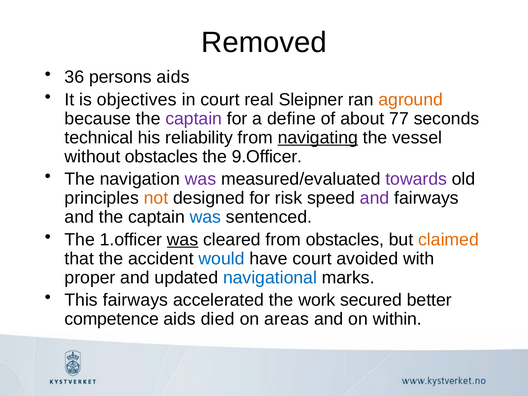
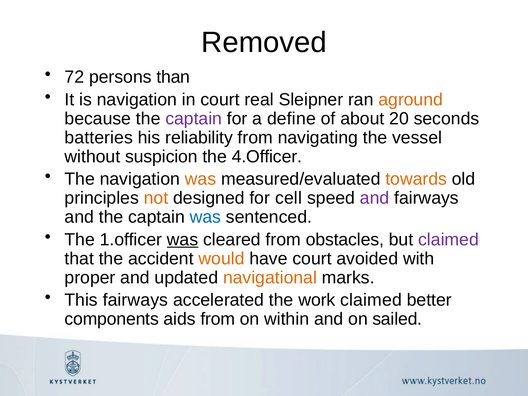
36: 36 -> 72 (74, 77)
persons aids: aids -> than (173, 77)
is objectives: objectives -> navigation (137, 100)
77: 77 -> 20 (399, 119)
technical: technical -> batteries (99, 138)
navigating underline: present -> none (318, 138)
without obstacles: obstacles -> suspicion (161, 157)
9.Officer: 9.Officer -> 4.Officer (267, 157)
was colour: purple -> orange (201, 179)
towards colour: purple -> orange (416, 179)
risk: risk -> cell (288, 198)
claimed colour: orange -> purple (449, 240)
would colour: blue -> orange (222, 259)
navigational colour: blue -> orange (270, 278)
work secured: secured -> claimed (371, 300)
competence: competence -> components (112, 319)
aids died: died -> from (218, 319)
areas: areas -> within (287, 319)
within: within -> sailed (397, 319)
